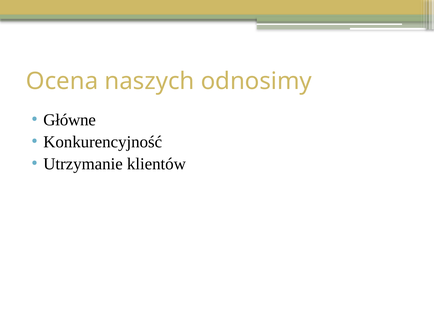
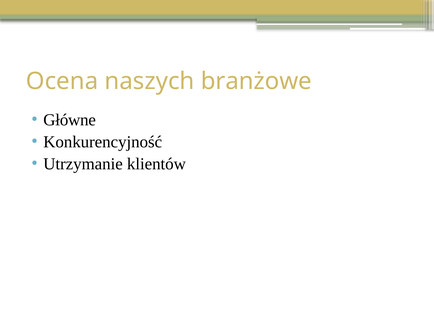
odnosimy: odnosimy -> branżowe (256, 81)
